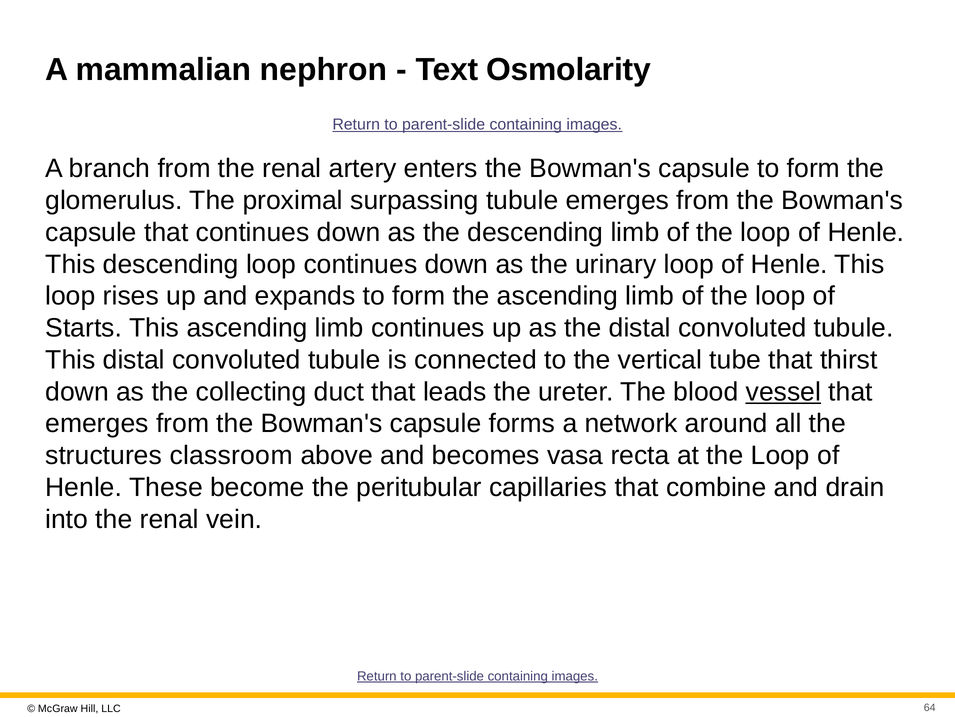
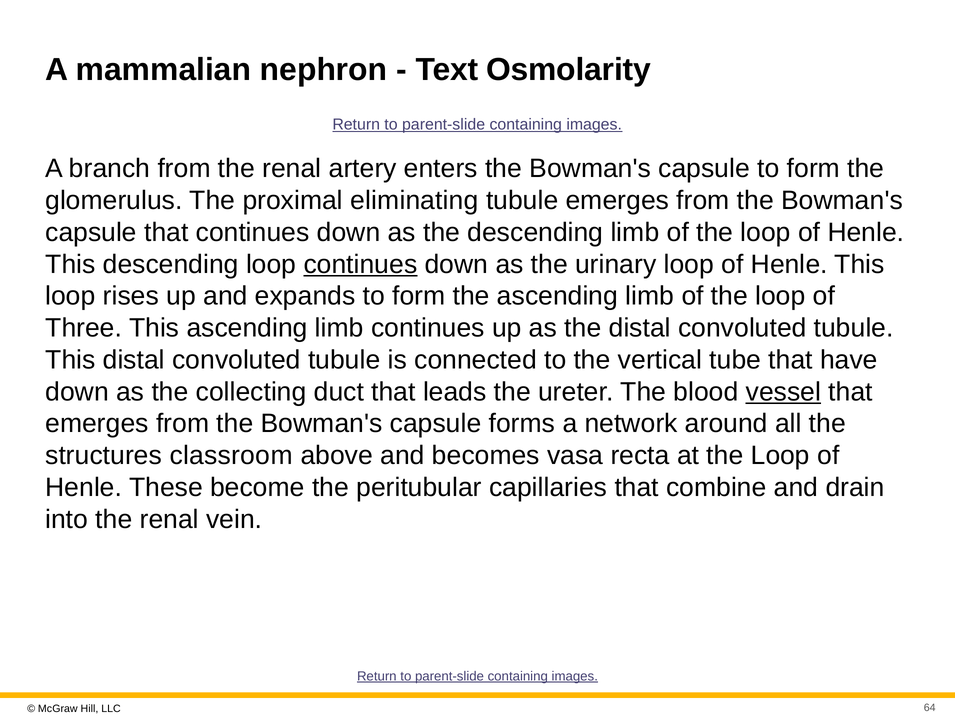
surpassing: surpassing -> eliminating (414, 200)
continues underline: none -> present (360, 264)
Starts: Starts -> Three (84, 328)
thirst: thirst -> have (849, 360)
